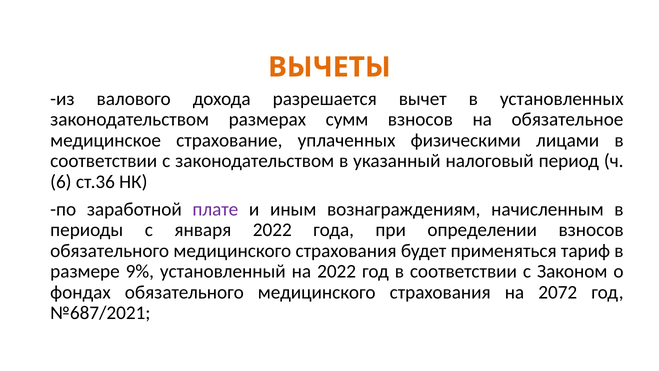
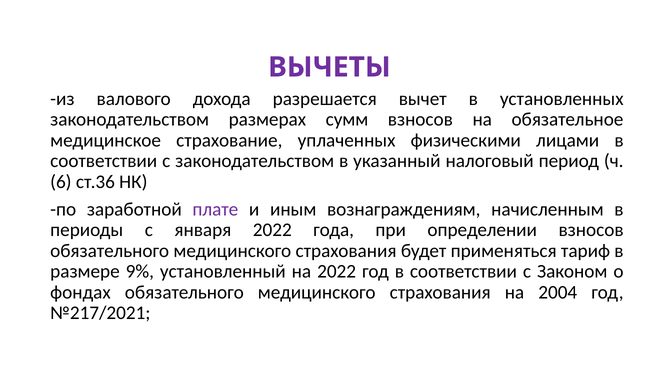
ВЫЧЕТЫ colour: orange -> purple (329, 67)
2072: 2072 -> 2004 (558, 292)
№687/2021: №687/2021 -> №217/2021 (100, 313)
